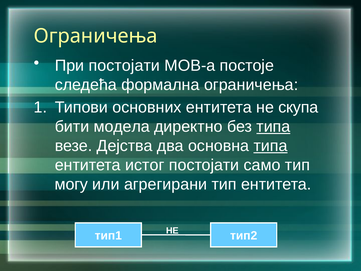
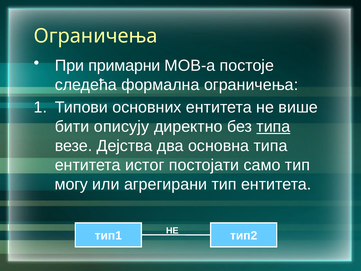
При постојати: постојати -> примарни (124, 66)
скупа: скупа -> више (298, 107)
модела: модела -> описују (122, 126)
типа underline: present -> none (271, 146)
